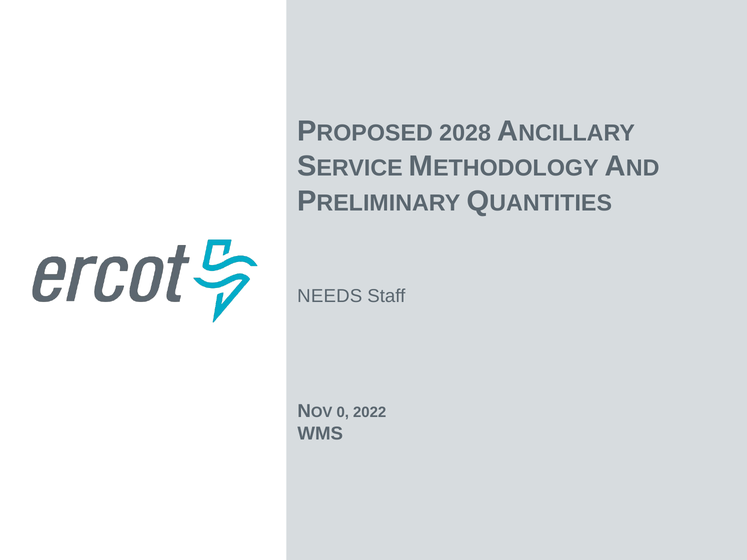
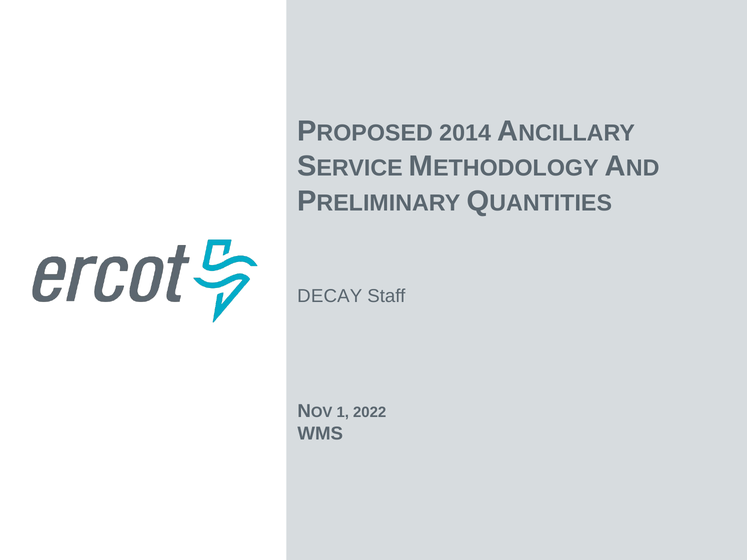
2028: 2028 -> 2014 (465, 133)
NEEDS: NEEDS -> DECAY (330, 296)
0: 0 -> 1 (343, 413)
